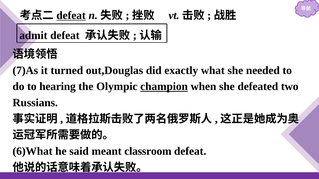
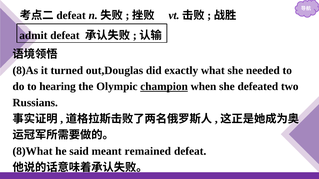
defeat underline: present -> none (71, 15)
7)As: 7)As -> 8)As (25, 71)
6)What: 6)What -> 8)What (33, 152)
classroom: classroom -> remained (148, 152)
